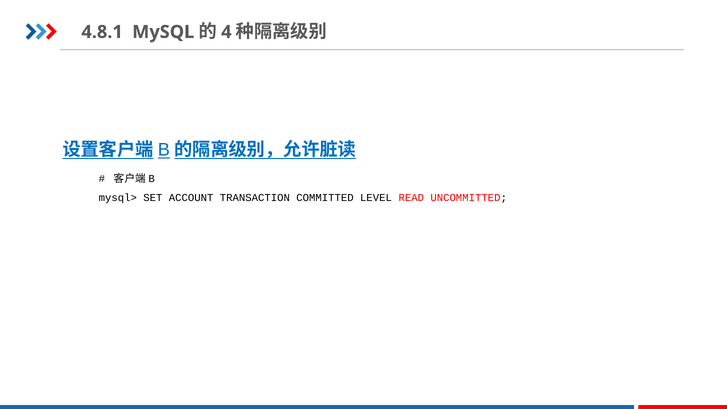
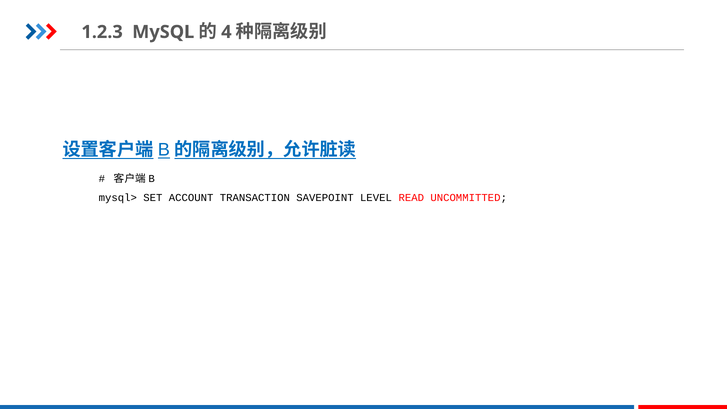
4.8.1: 4.8.1 -> 1.2.3 (102, 32)
COMMITTED: COMMITTED -> SAVEPOINT (325, 198)
